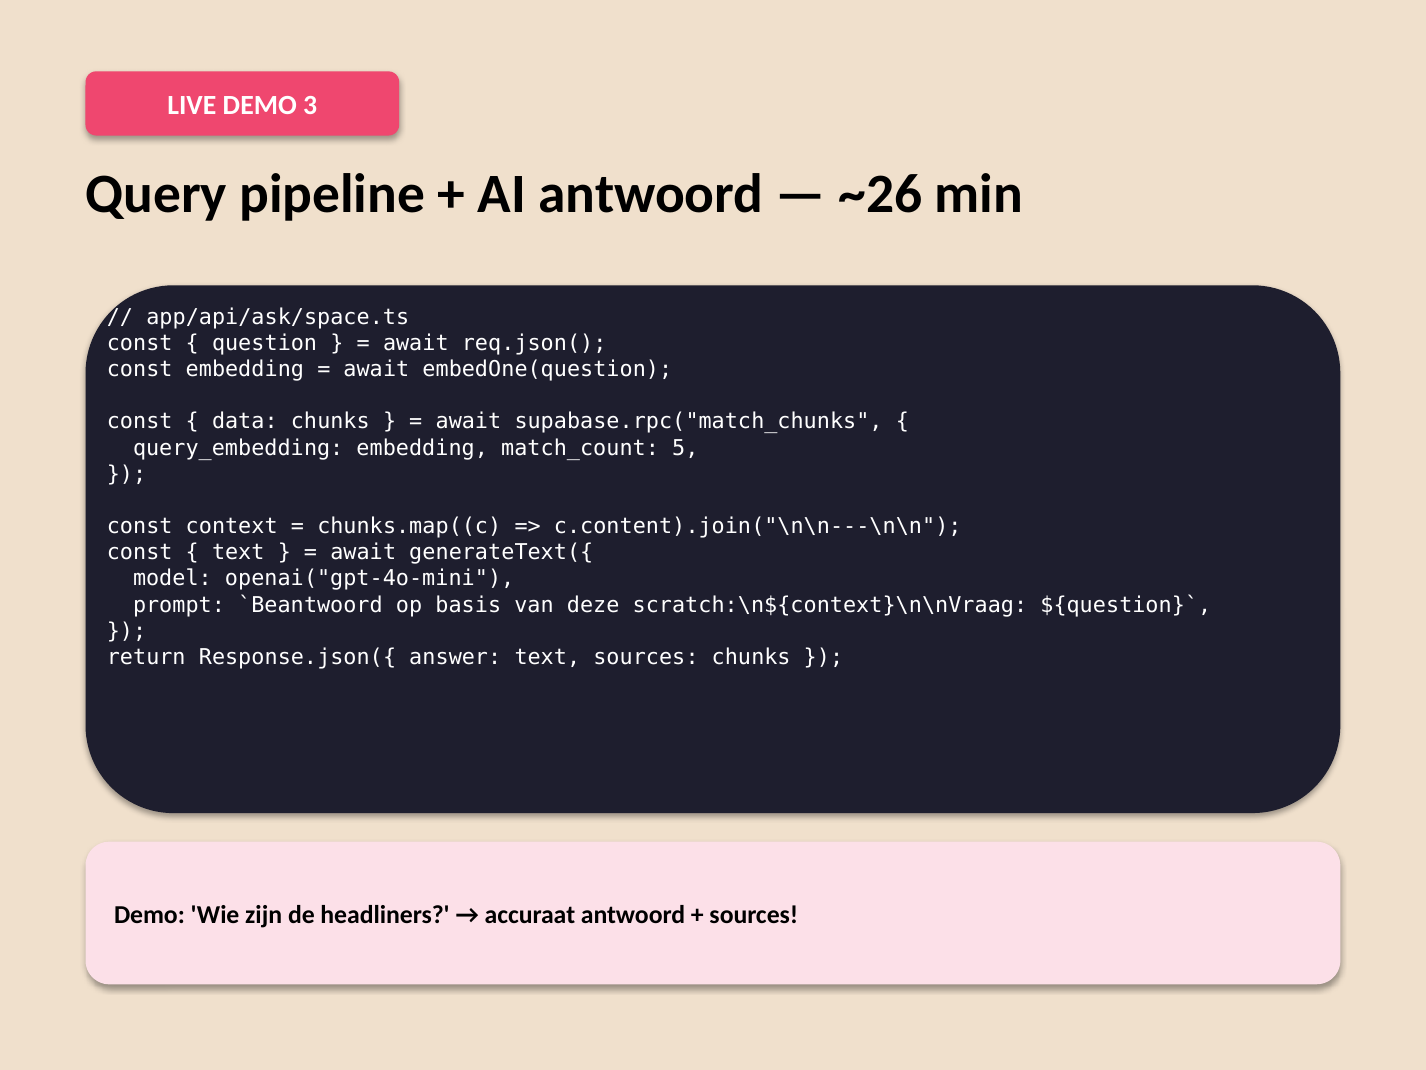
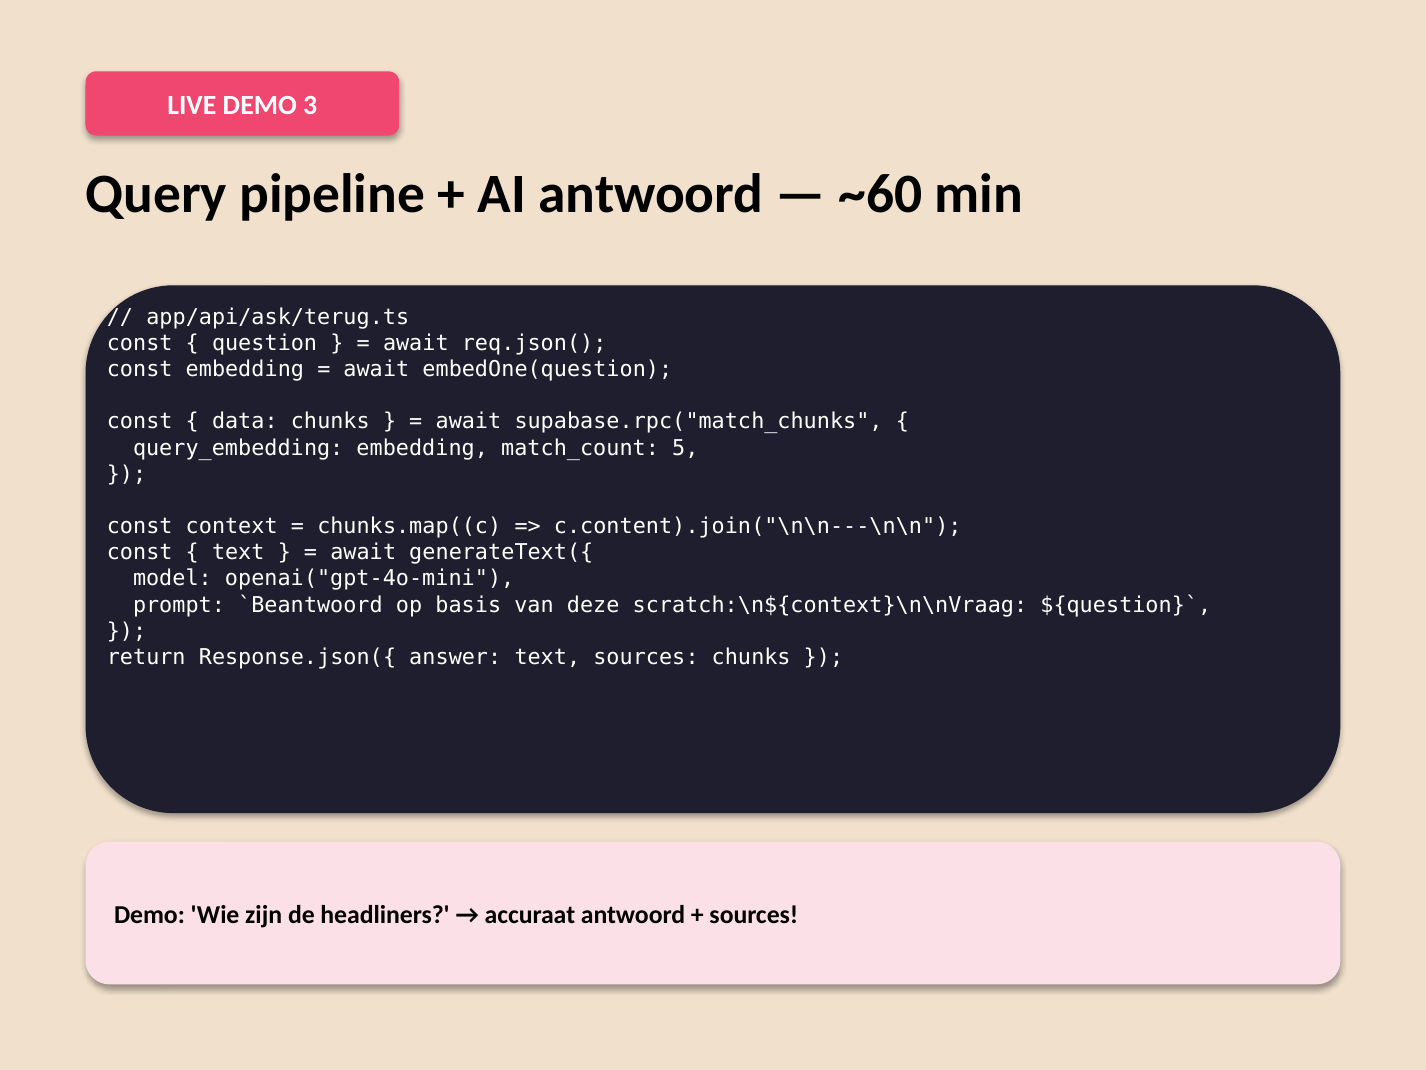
~26: ~26 -> ~60 (880, 194)
app/api/ask/space.ts: app/api/ask/space.ts -> app/api/ask/terug.ts (278, 317)
